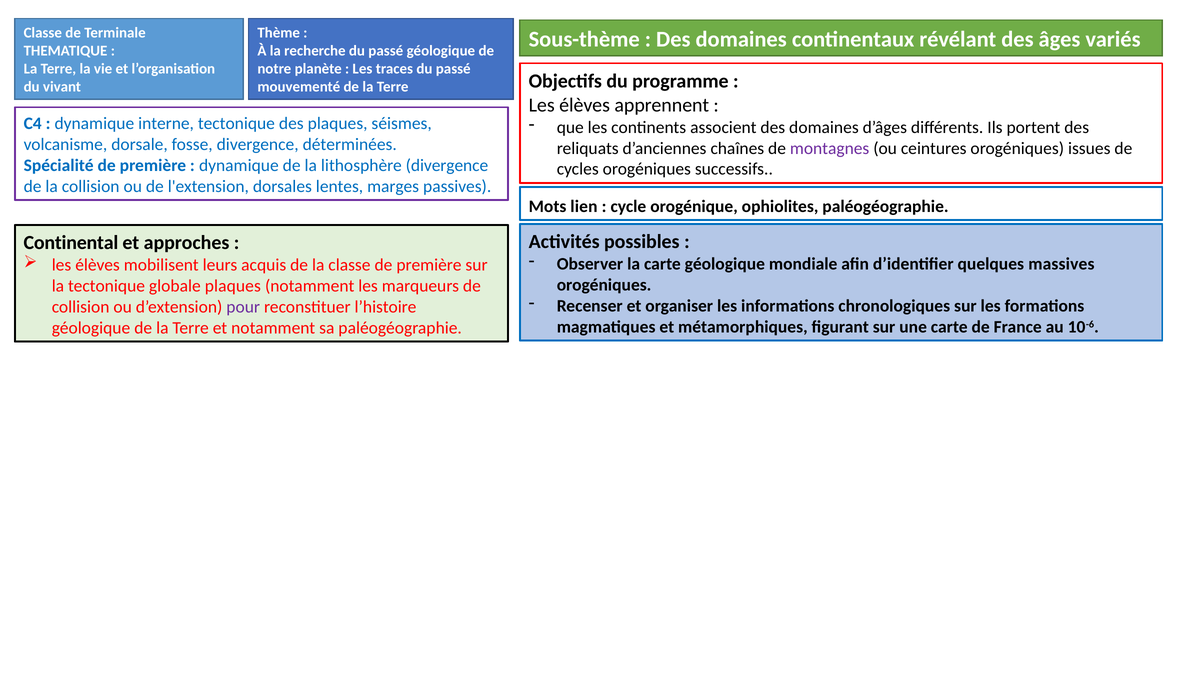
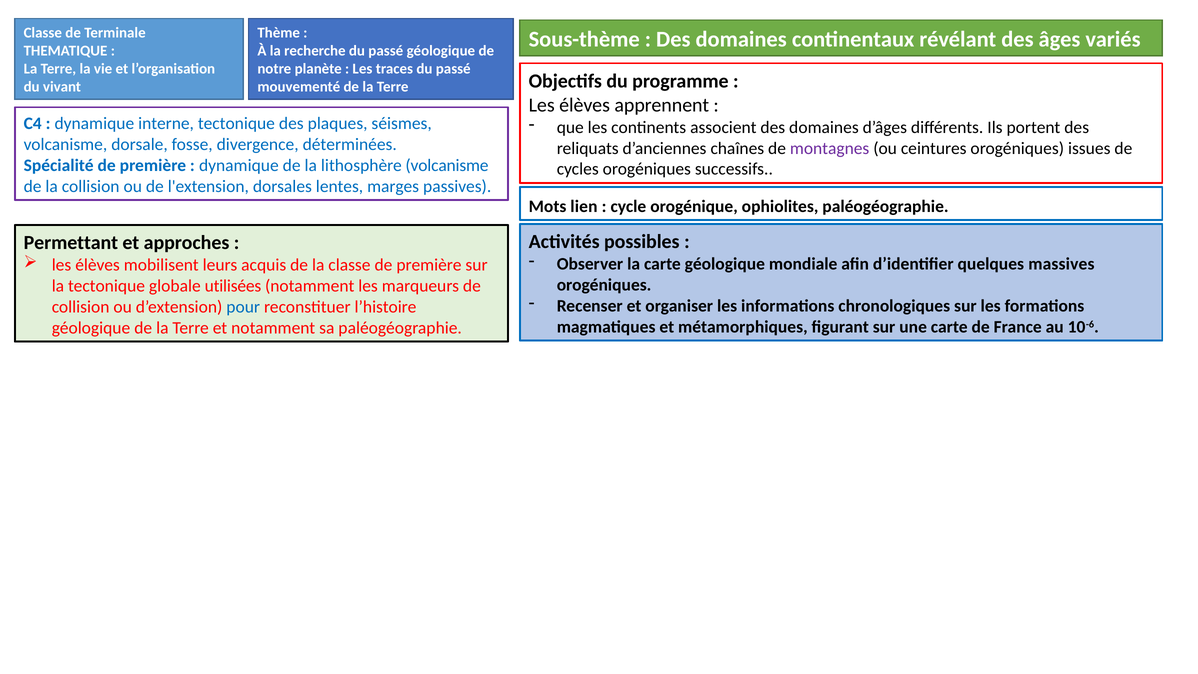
lithosphère divergence: divergence -> volcanisme (447, 165)
Continental: Continental -> Permettant (71, 243)
globale plaques: plaques -> utilisées (233, 286)
pour colour: purple -> blue (243, 307)
